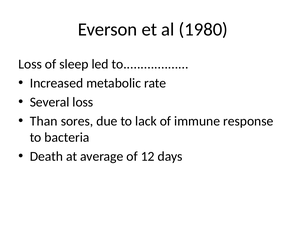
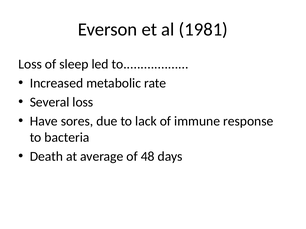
1980: 1980 -> 1981 (203, 30)
Than: Than -> Have (44, 121)
12: 12 -> 48 (148, 157)
